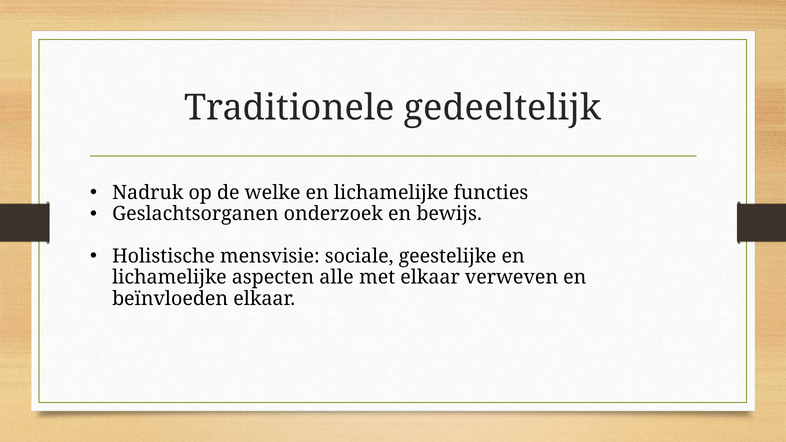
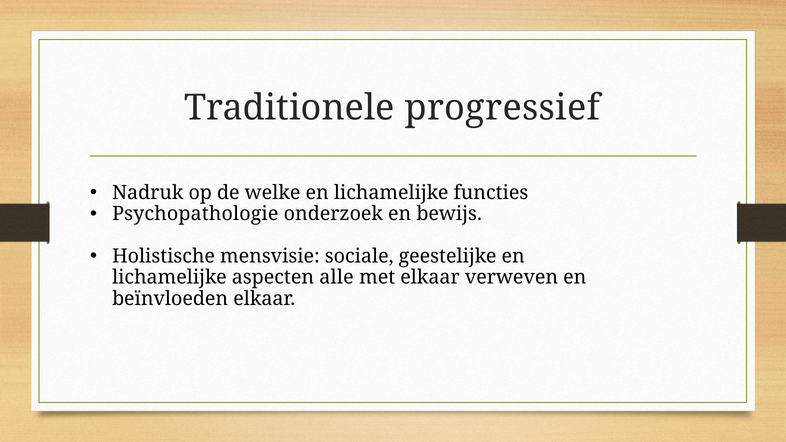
gedeeltelijk: gedeeltelijk -> progressief (502, 108)
Geslachtsorganen: Geslachtsorganen -> Psychopathologie (195, 214)
